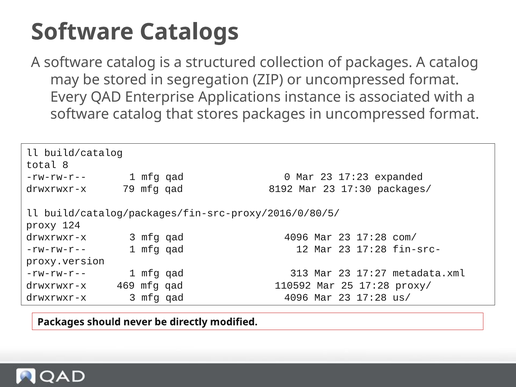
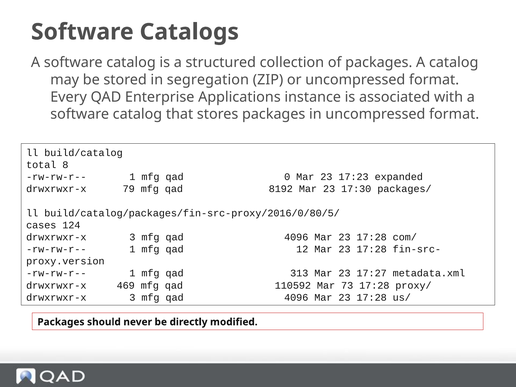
proxy: proxy -> cases (41, 225)
25: 25 -> 73 (347, 285)
